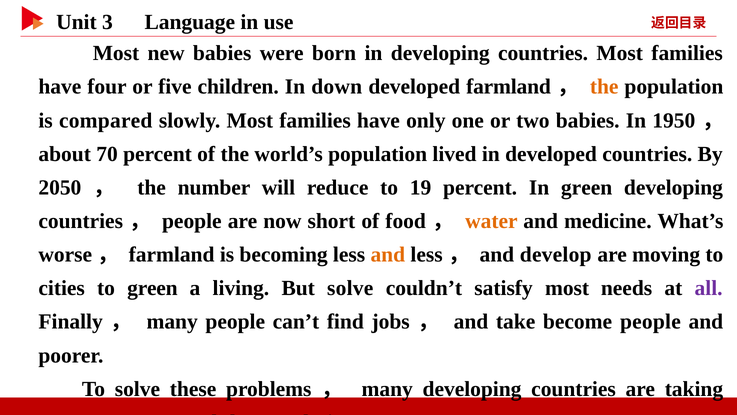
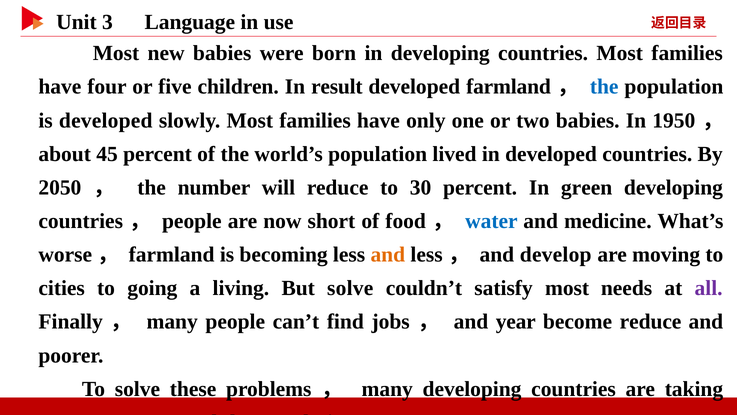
down: down -> result (337, 87)
the colour: orange -> blue (604, 87)
is compared: compared -> developed (106, 120)
70: 70 -> 45 (107, 154)
19: 19 -> 30 (421, 187)
water colour: orange -> blue (491, 221)
to green: green -> going (152, 288)
take: take -> year (516, 322)
become people: people -> reduce (651, 322)
